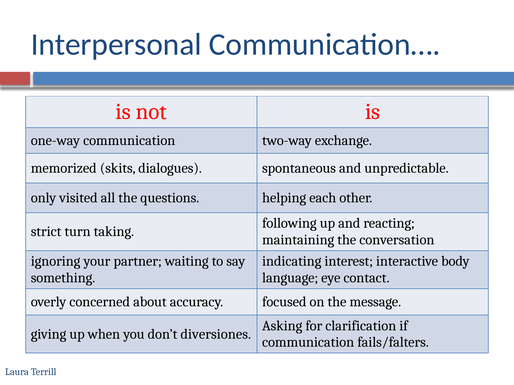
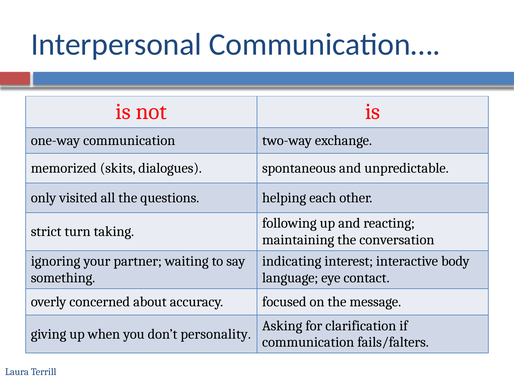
diversiones: diversiones -> personality (216, 334)
